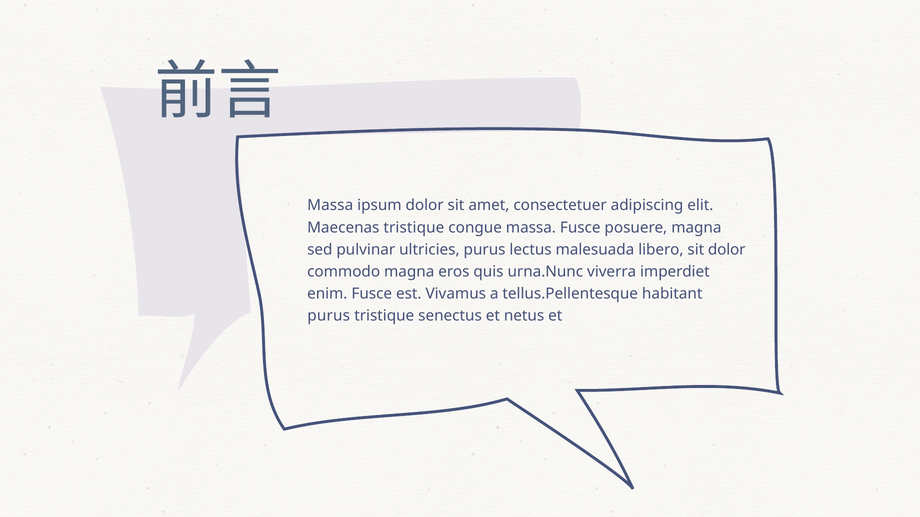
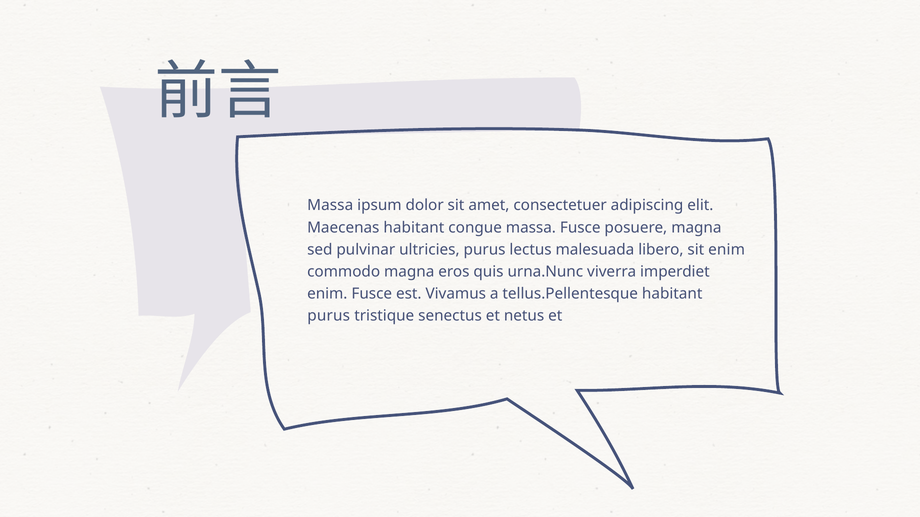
Maecenas tristique: tristique -> habitant (414, 228)
sit dolor: dolor -> enim (727, 250)
